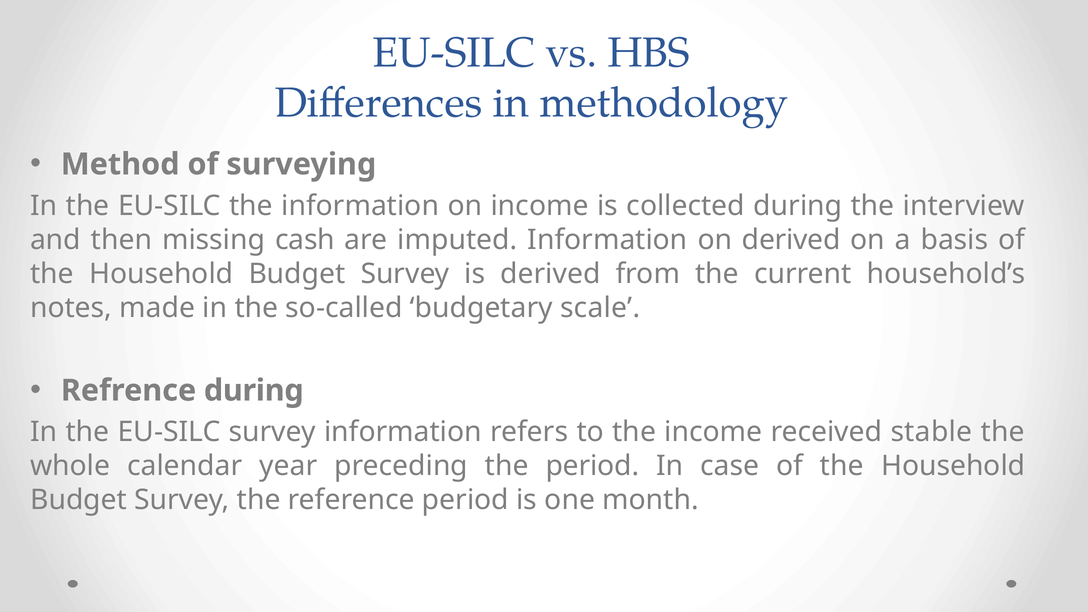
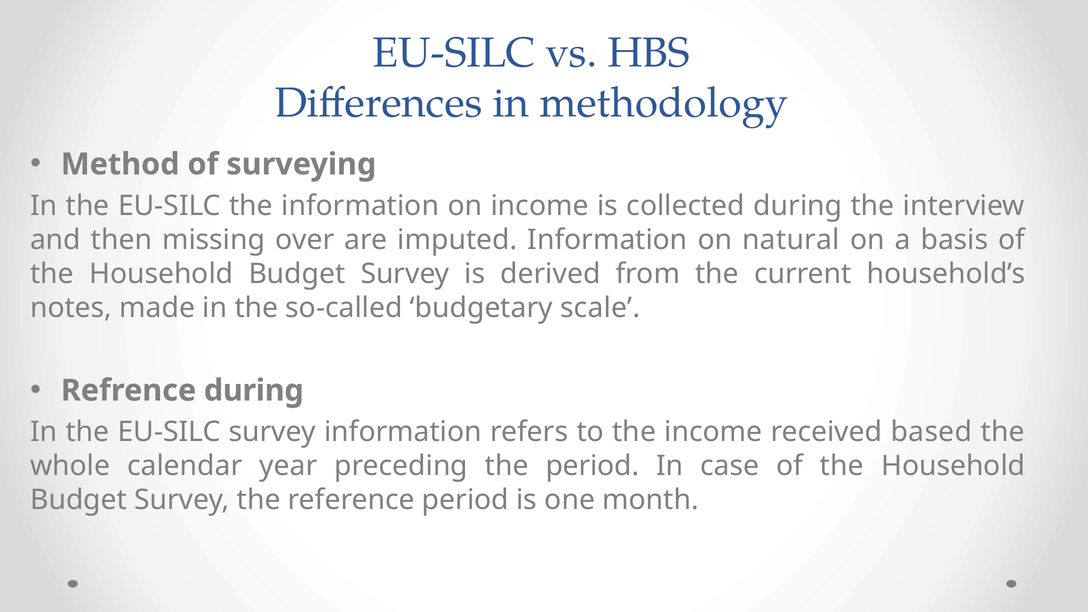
cash: cash -> over (305, 240)
on derived: derived -> natural (791, 240)
stable: stable -> based (931, 432)
